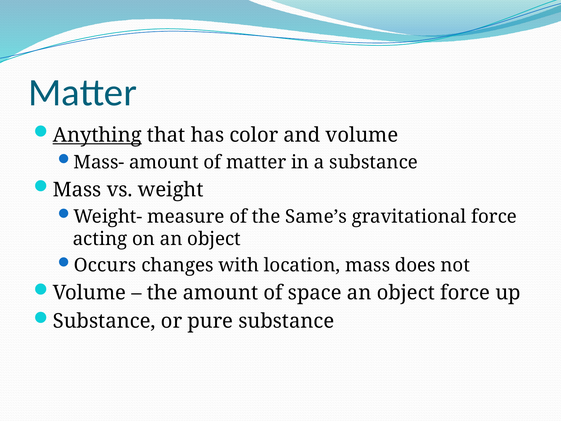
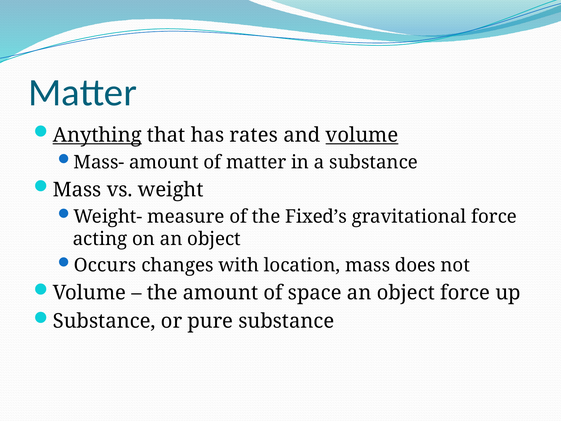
color: color -> rates (254, 135)
volume underline: none -> present (362, 135)
Same’s: Same’s -> Fixed’s (316, 217)
